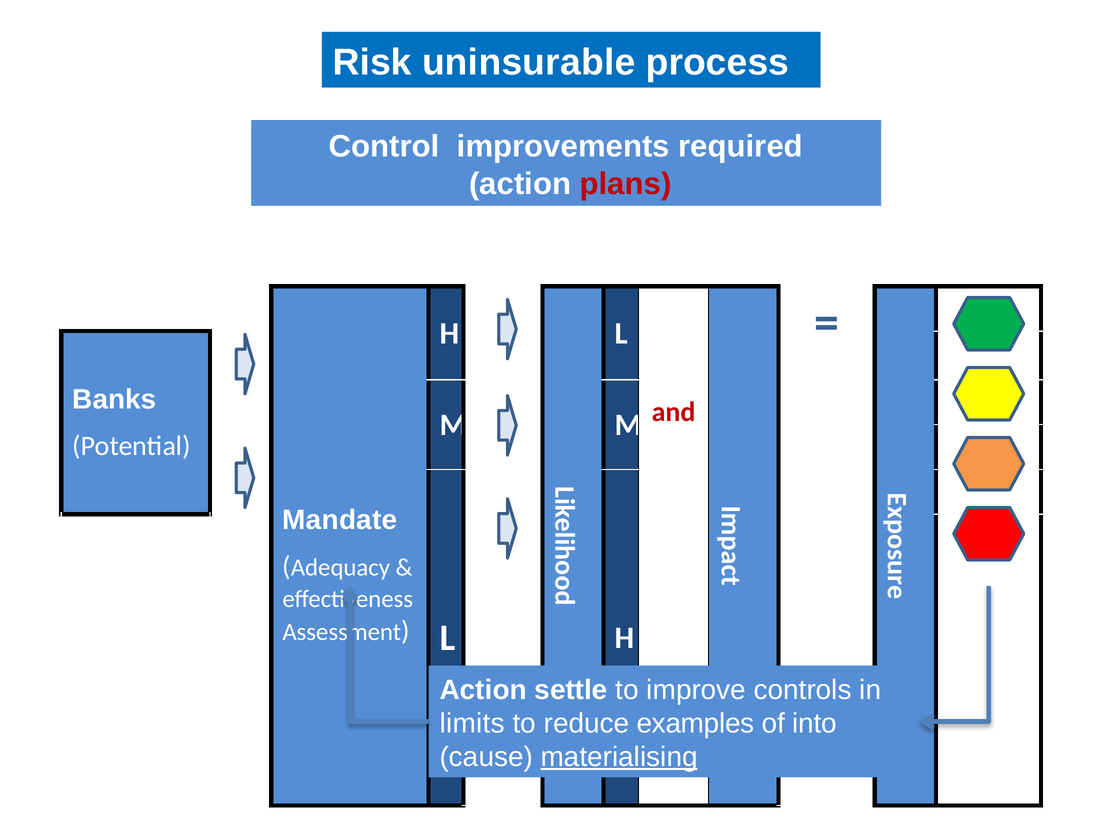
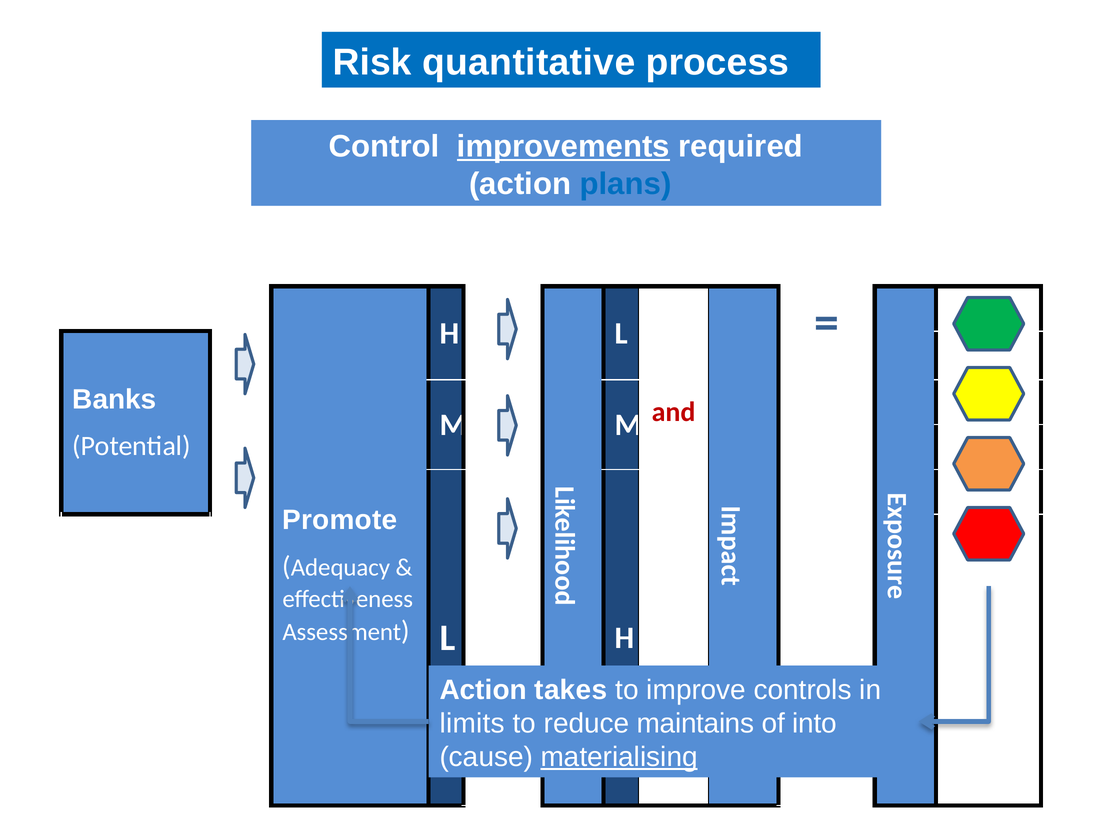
uninsurable: uninsurable -> quantitative (529, 62)
improvements underline: none -> present (563, 146)
plans colour: red -> blue (626, 184)
Mandate: Mandate -> Promote (340, 520)
settle: settle -> takes (571, 690)
examples: examples -> maintains (696, 723)
